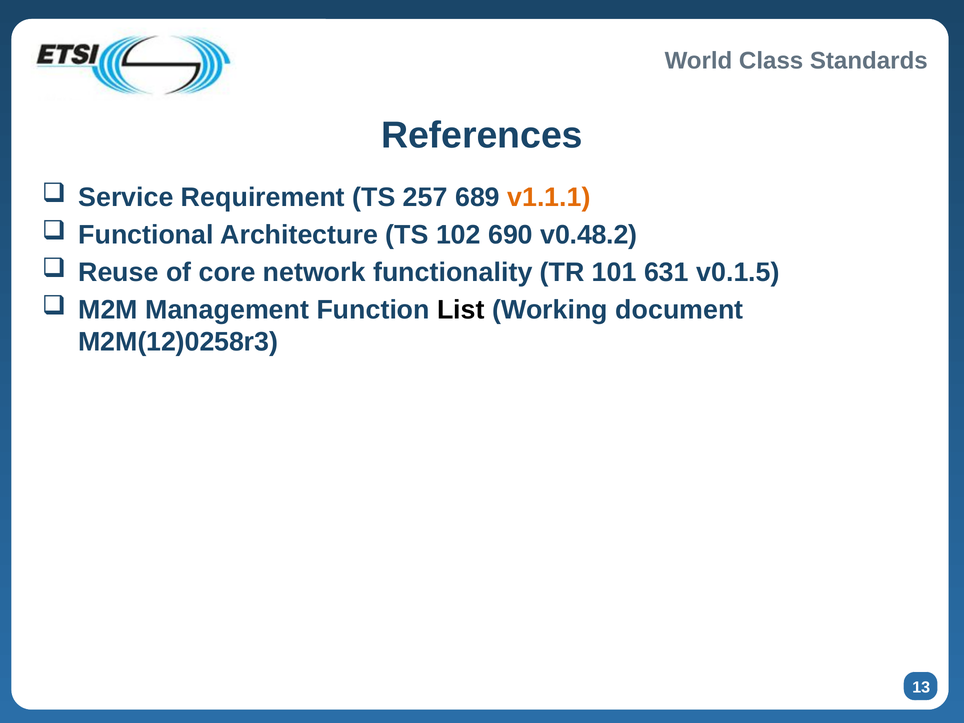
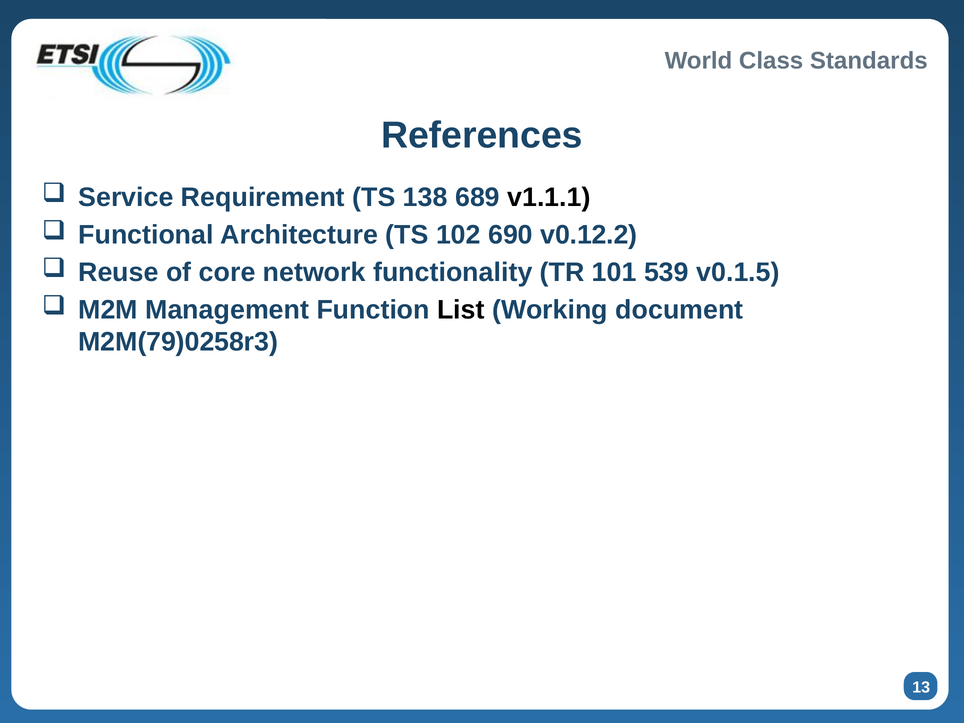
257: 257 -> 138 (425, 198)
v1.1.1 colour: orange -> black (549, 198)
v0.48.2: v0.48.2 -> v0.12.2 (589, 235)
631: 631 -> 539 (666, 273)
M2M(12)0258r3: M2M(12)0258r3 -> M2M(79)0258r3 (178, 342)
